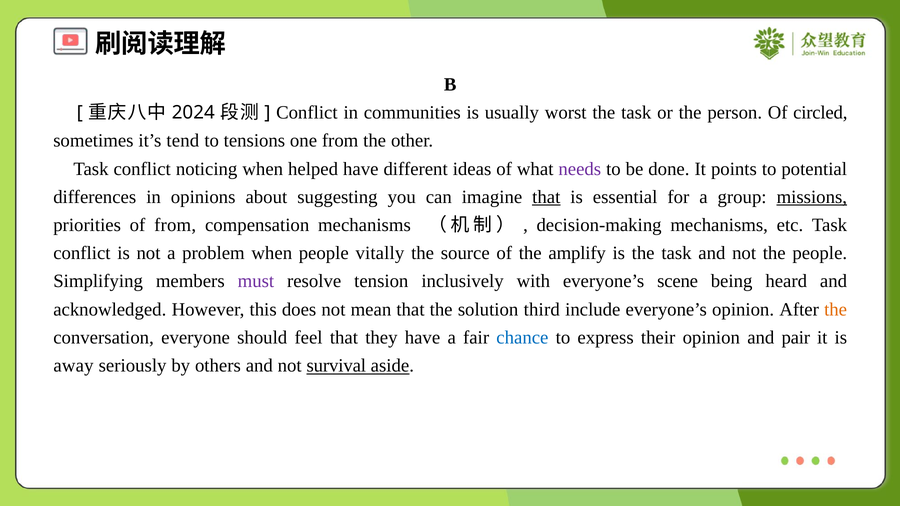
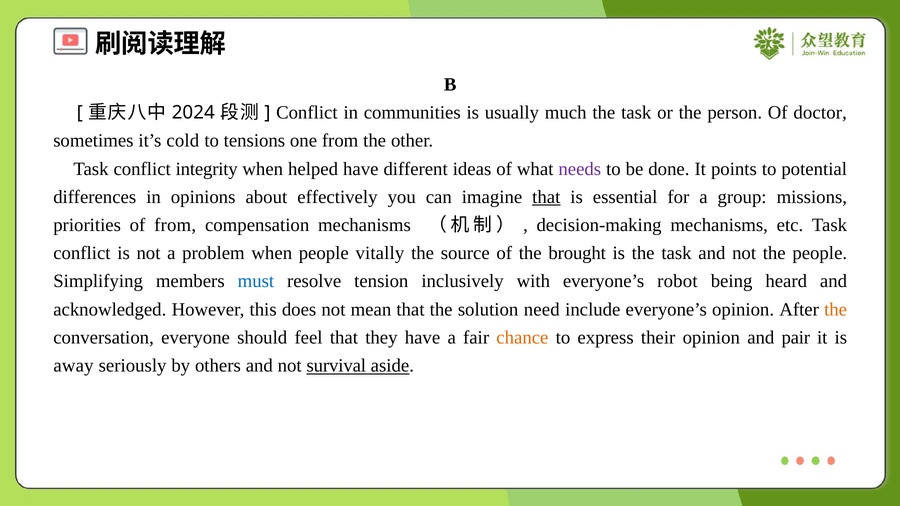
worst: worst -> much (566, 113)
circled: circled -> doctor (820, 113)
tend: tend -> cold (183, 141)
noticing: noticing -> integrity (207, 169)
suggesting: suggesting -> effectively (337, 197)
missions underline: present -> none (812, 197)
amplify: amplify -> brought (577, 253)
must colour: purple -> blue (256, 281)
scene: scene -> robot (677, 281)
third: third -> need (542, 310)
chance colour: blue -> orange (522, 338)
